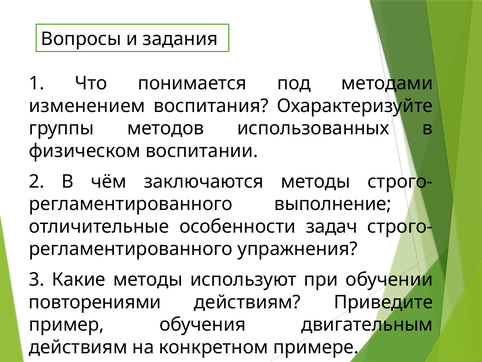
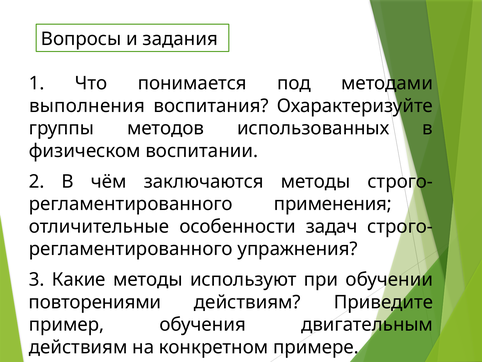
изменением: изменением -> выполнения (87, 106)
выполнение: выполнение -> применения (333, 204)
